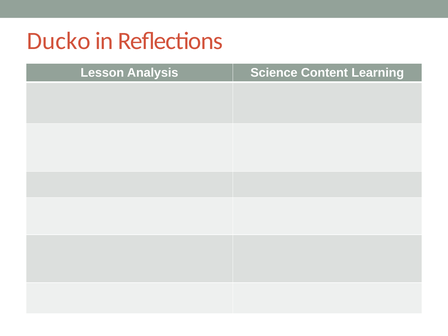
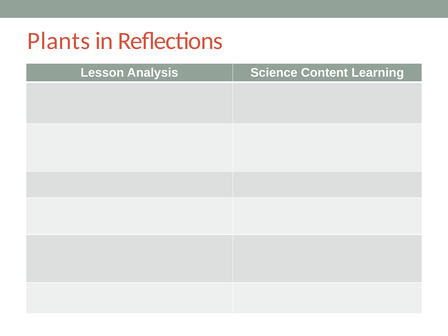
Ducko: Ducko -> Plants (59, 41)
